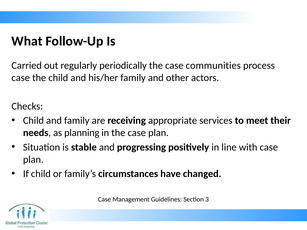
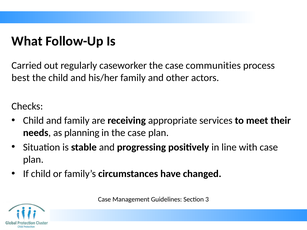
periodically: periodically -> caseworker (123, 65)
case: case -> best (21, 78)
